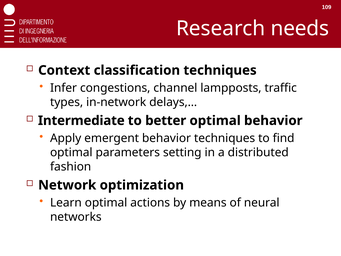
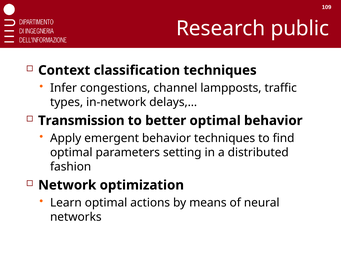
needs: needs -> public (300, 28)
Intermediate: Intermediate -> Transmission (81, 120)
